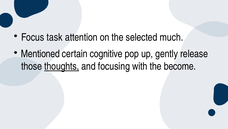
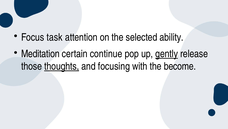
much: much -> ability (172, 37)
Mentioned: Mentioned -> Meditation (40, 54)
cognitive: cognitive -> continue (106, 54)
gently underline: none -> present (167, 54)
